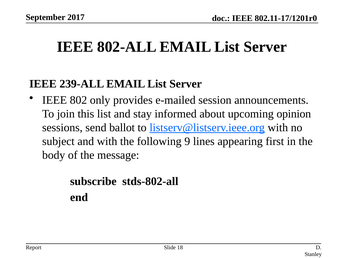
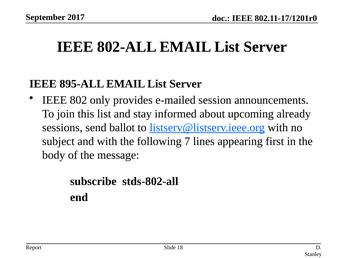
239-ALL: 239-ALL -> 895-ALL (82, 84)
opinion: opinion -> already (294, 114)
9: 9 -> 7 (187, 141)
